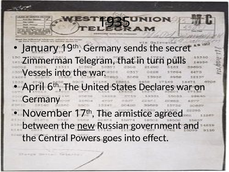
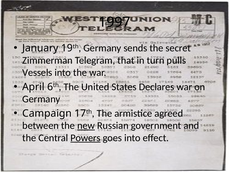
1935: 1935 -> 1997 (114, 22)
November: November -> Campaign (47, 113)
Powers underline: none -> present (85, 138)
